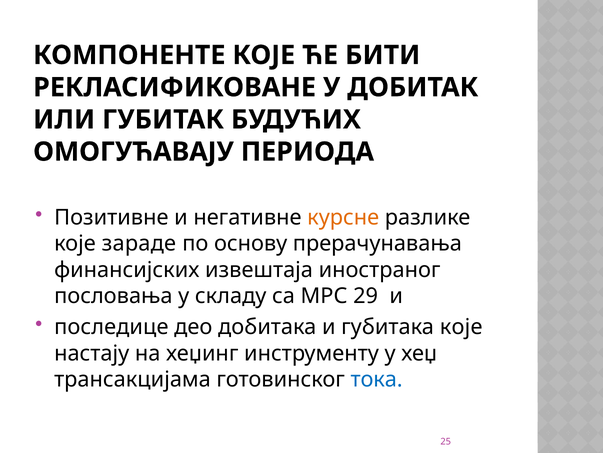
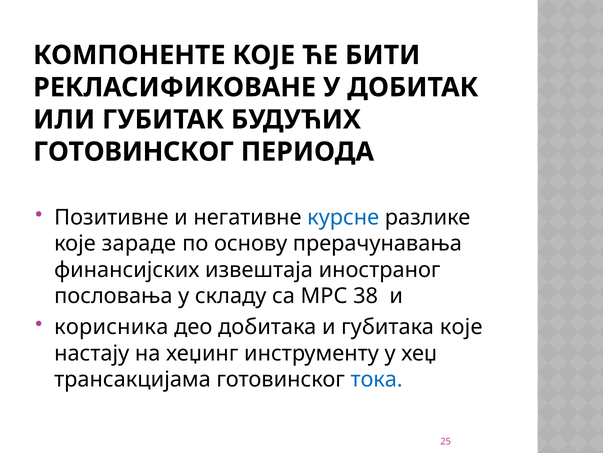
ОМОГУЋАВАЈУ: ОМОГУЋАВАЈУ -> ГОТОВИНСКОГ (134, 152)
курсне colour: orange -> blue (343, 217)
29: 29 -> 38 (366, 295)
последице: последице -> корисника (111, 327)
